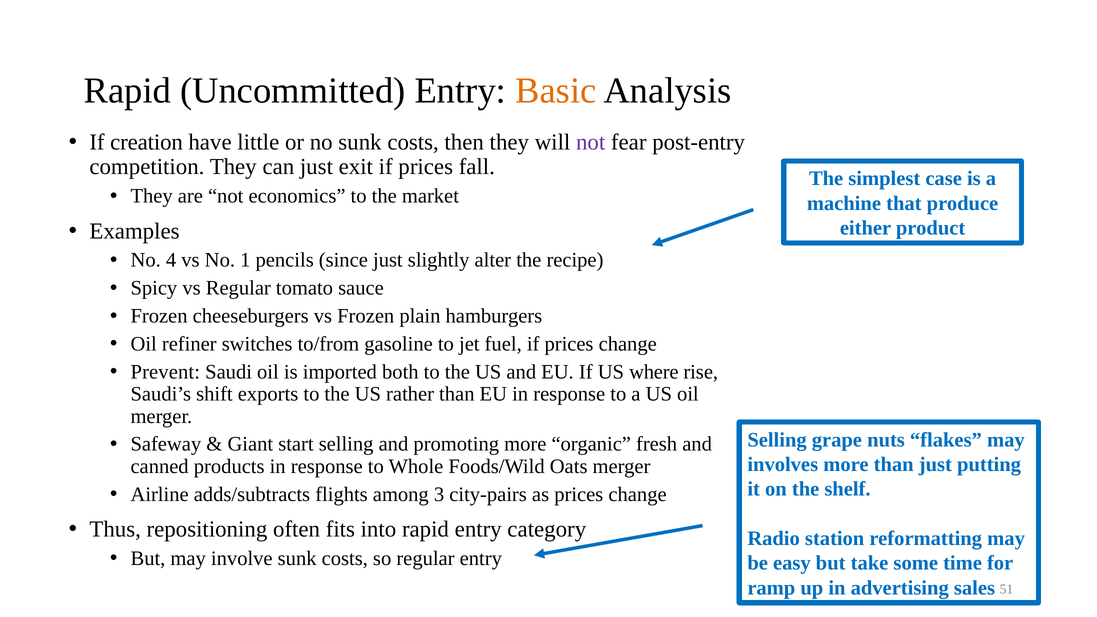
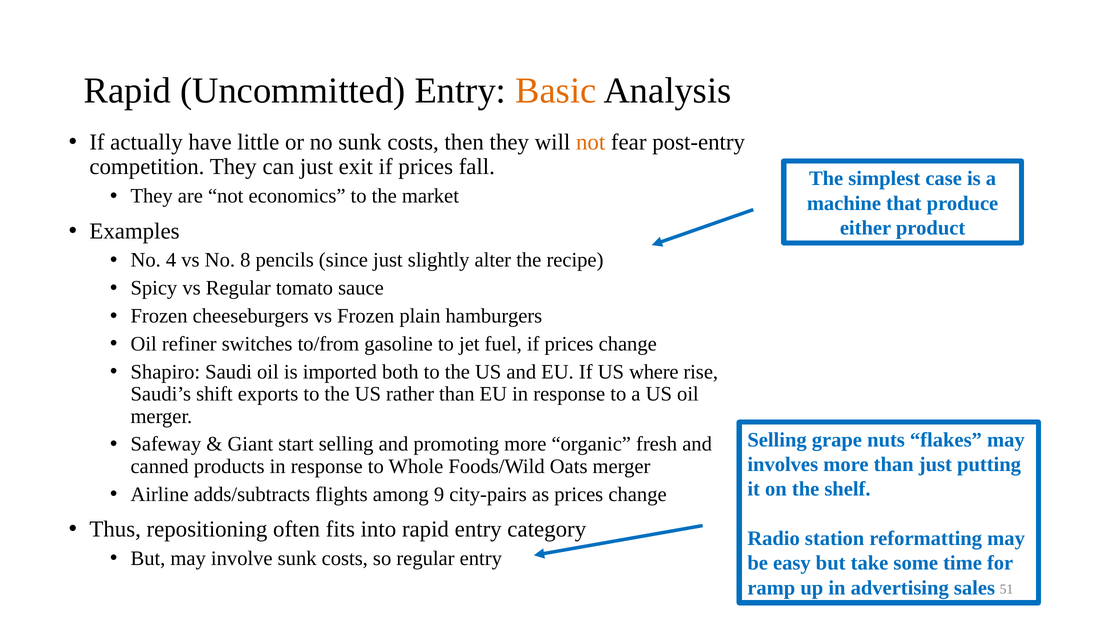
creation: creation -> actually (146, 142)
not colour: purple -> orange (591, 142)
1: 1 -> 8 (245, 260)
Prevent: Prevent -> Shapiro (165, 372)
3: 3 -> 9 (439, 494)
